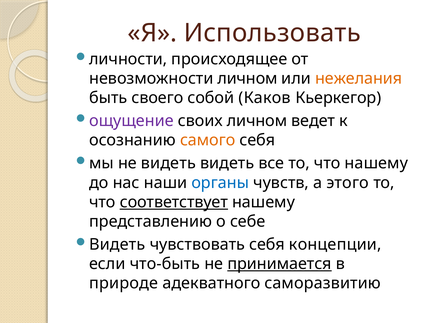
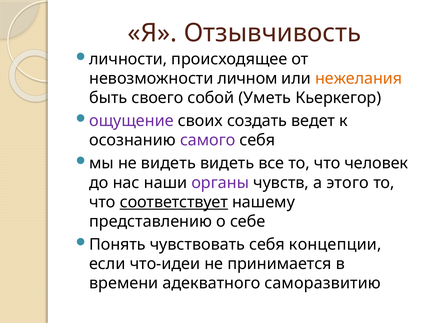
Использовать: Использовать -> Отзывчивость (272, 33)
Каков: Каков -> Уметь (265, 98)
своих личном: личном -> создать (257, 121)
самого colour: orange -> purple (208, 140)
что нашему: нашему -> человек (376, 163)
органы colour: blue -> purple (220, 183)
Видеть: Видеть -> Понять (117, 245)
что-быть: что-быть -> что-идеи (165, 264)
принимается underline: present -> none (280, 264)
природе: природе -> времени (124, 284)
